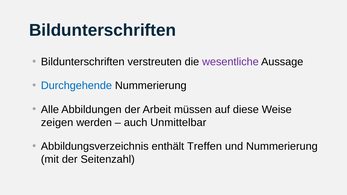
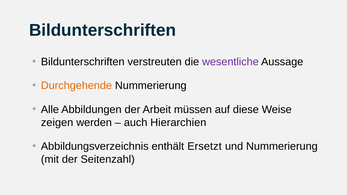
Durchgehende colour: blue -> orange (76, 86)
Unmittelbar: Unmittelbar -> Hierarchien (178, 123)
Treffen: Treffen -> Ersetzt (205, 146)
